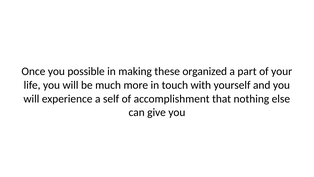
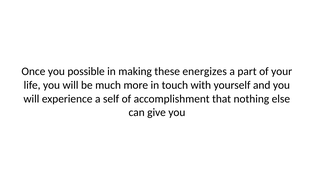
organized: organized -> energizes (205, 71)
